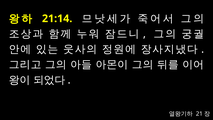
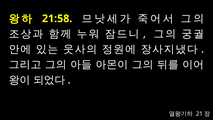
21:14: 21:14 -> 21:58 (57, 19)
